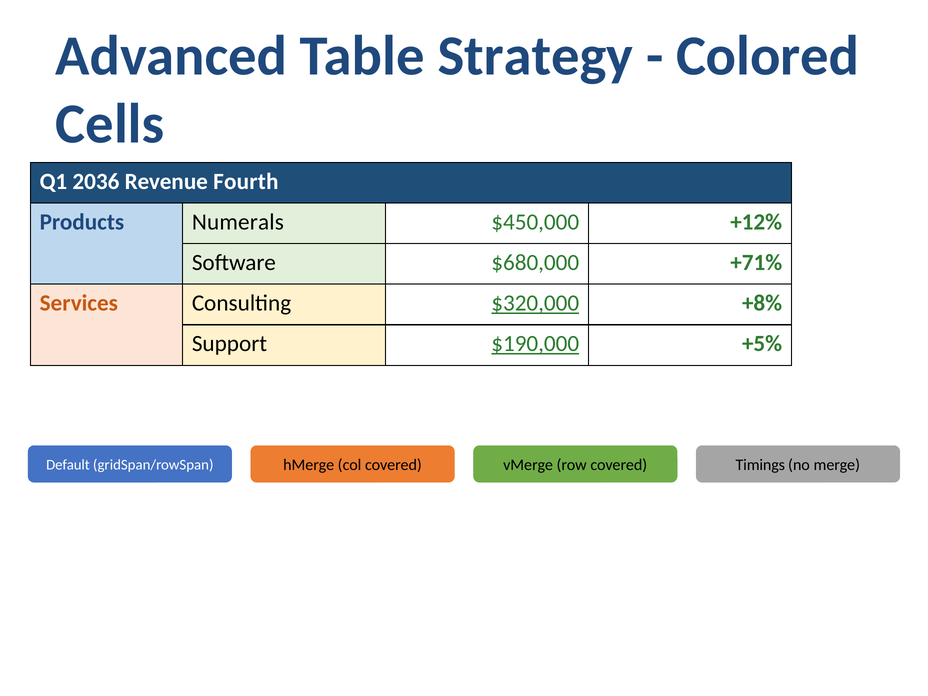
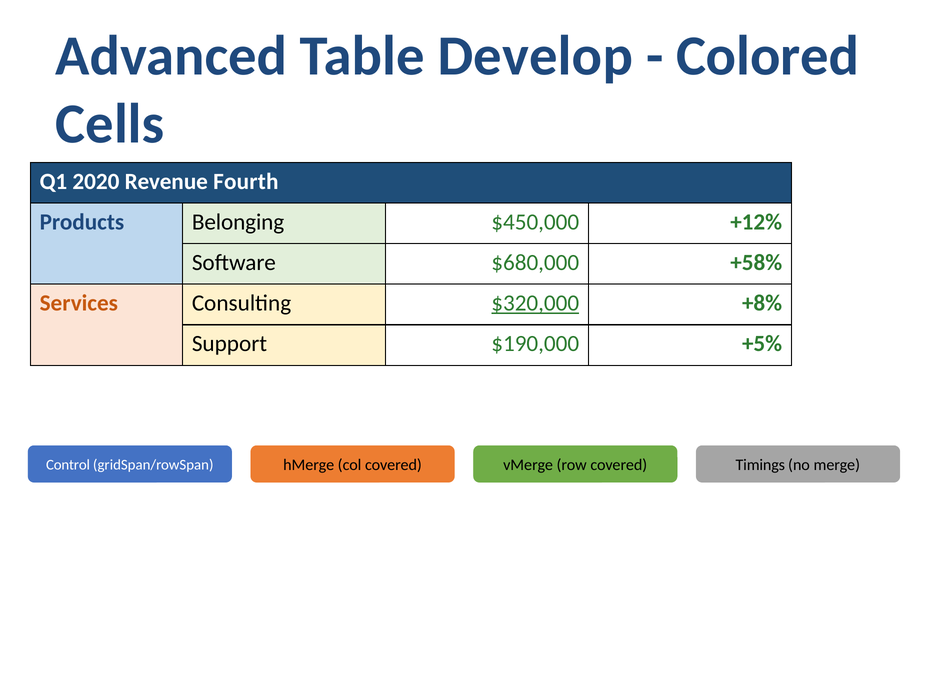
Strategy: Strategy -> Develop (535, 56)
2036: 2036 -> 2020 (96, 181)
Numerals: Numerals -> Belonging (238, 222)
+71%: +71% -> +58% (756, 263)
$190,000 underline: present -> none (535, 344)
Default: Default -> Control (68, 465)
